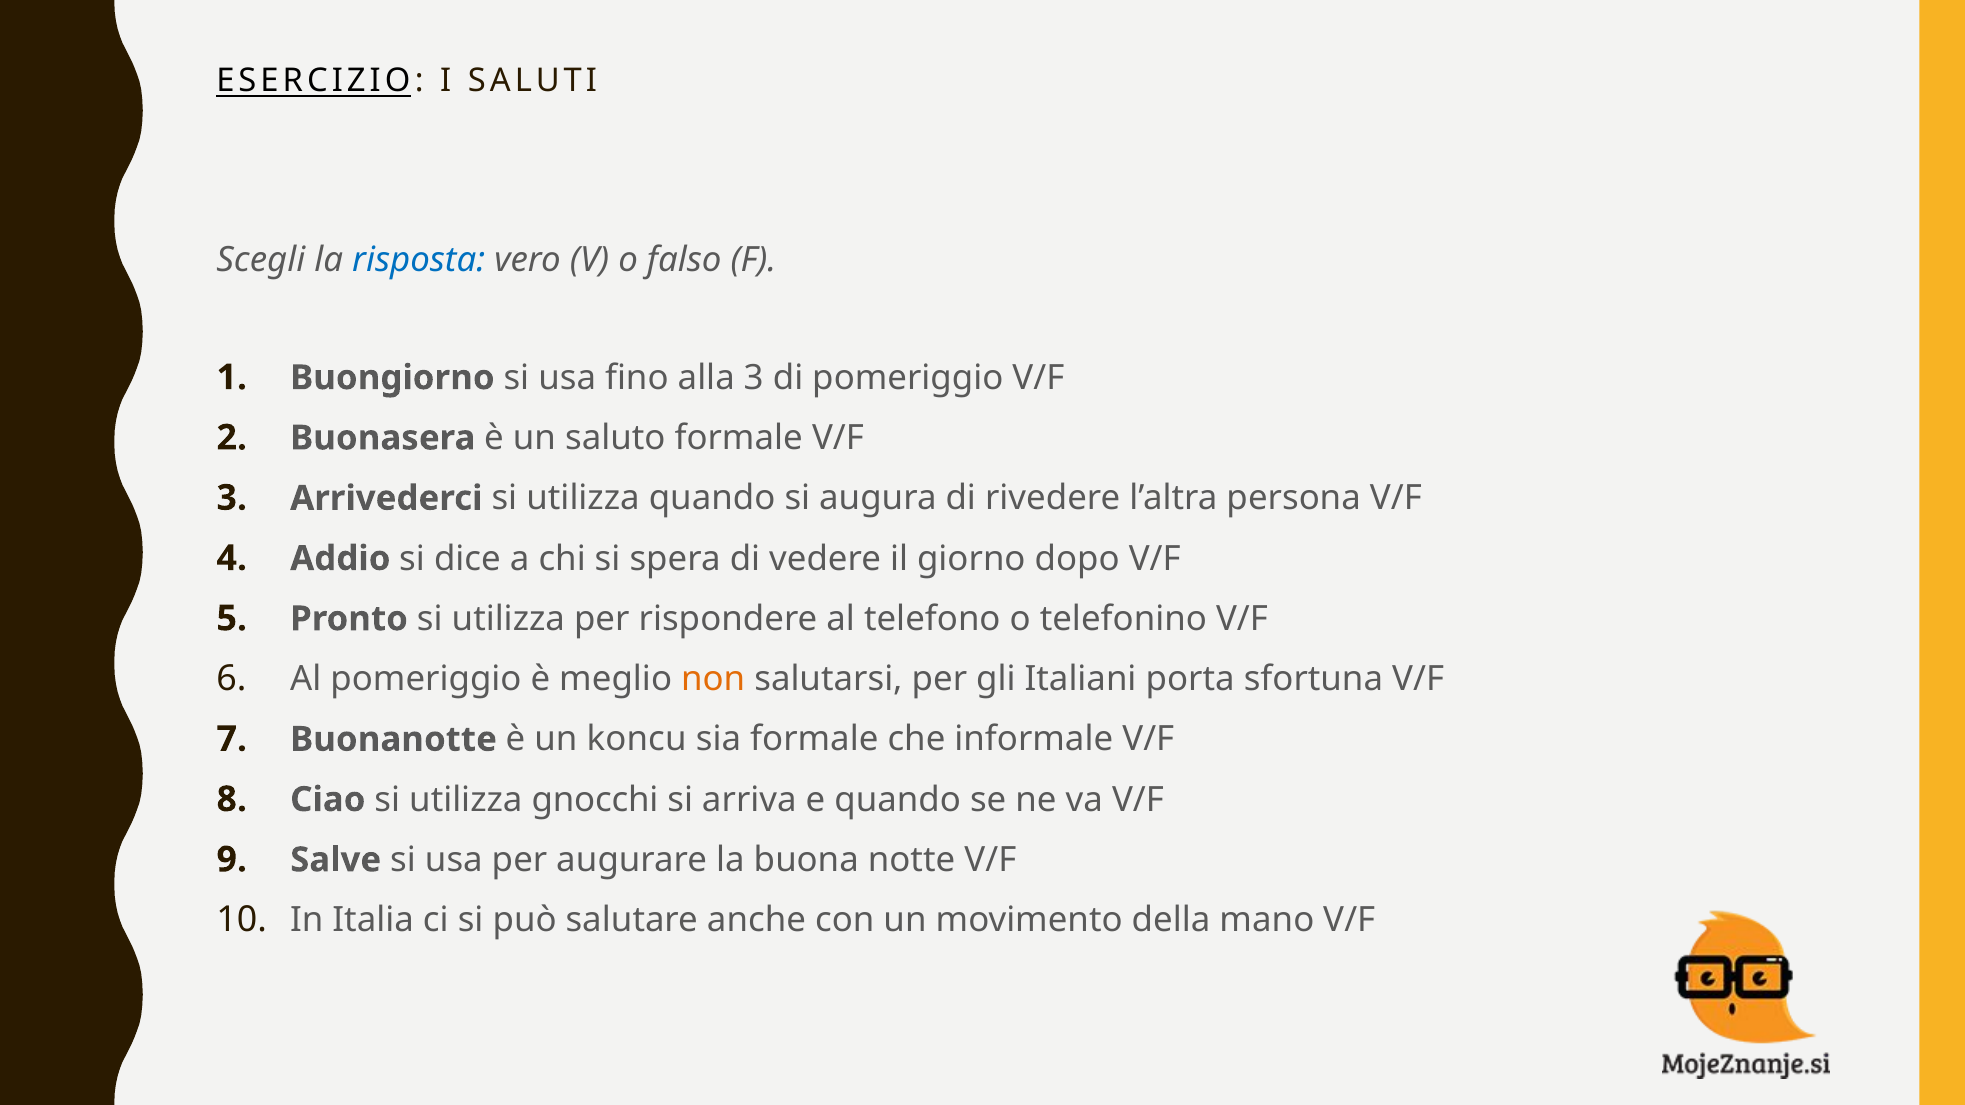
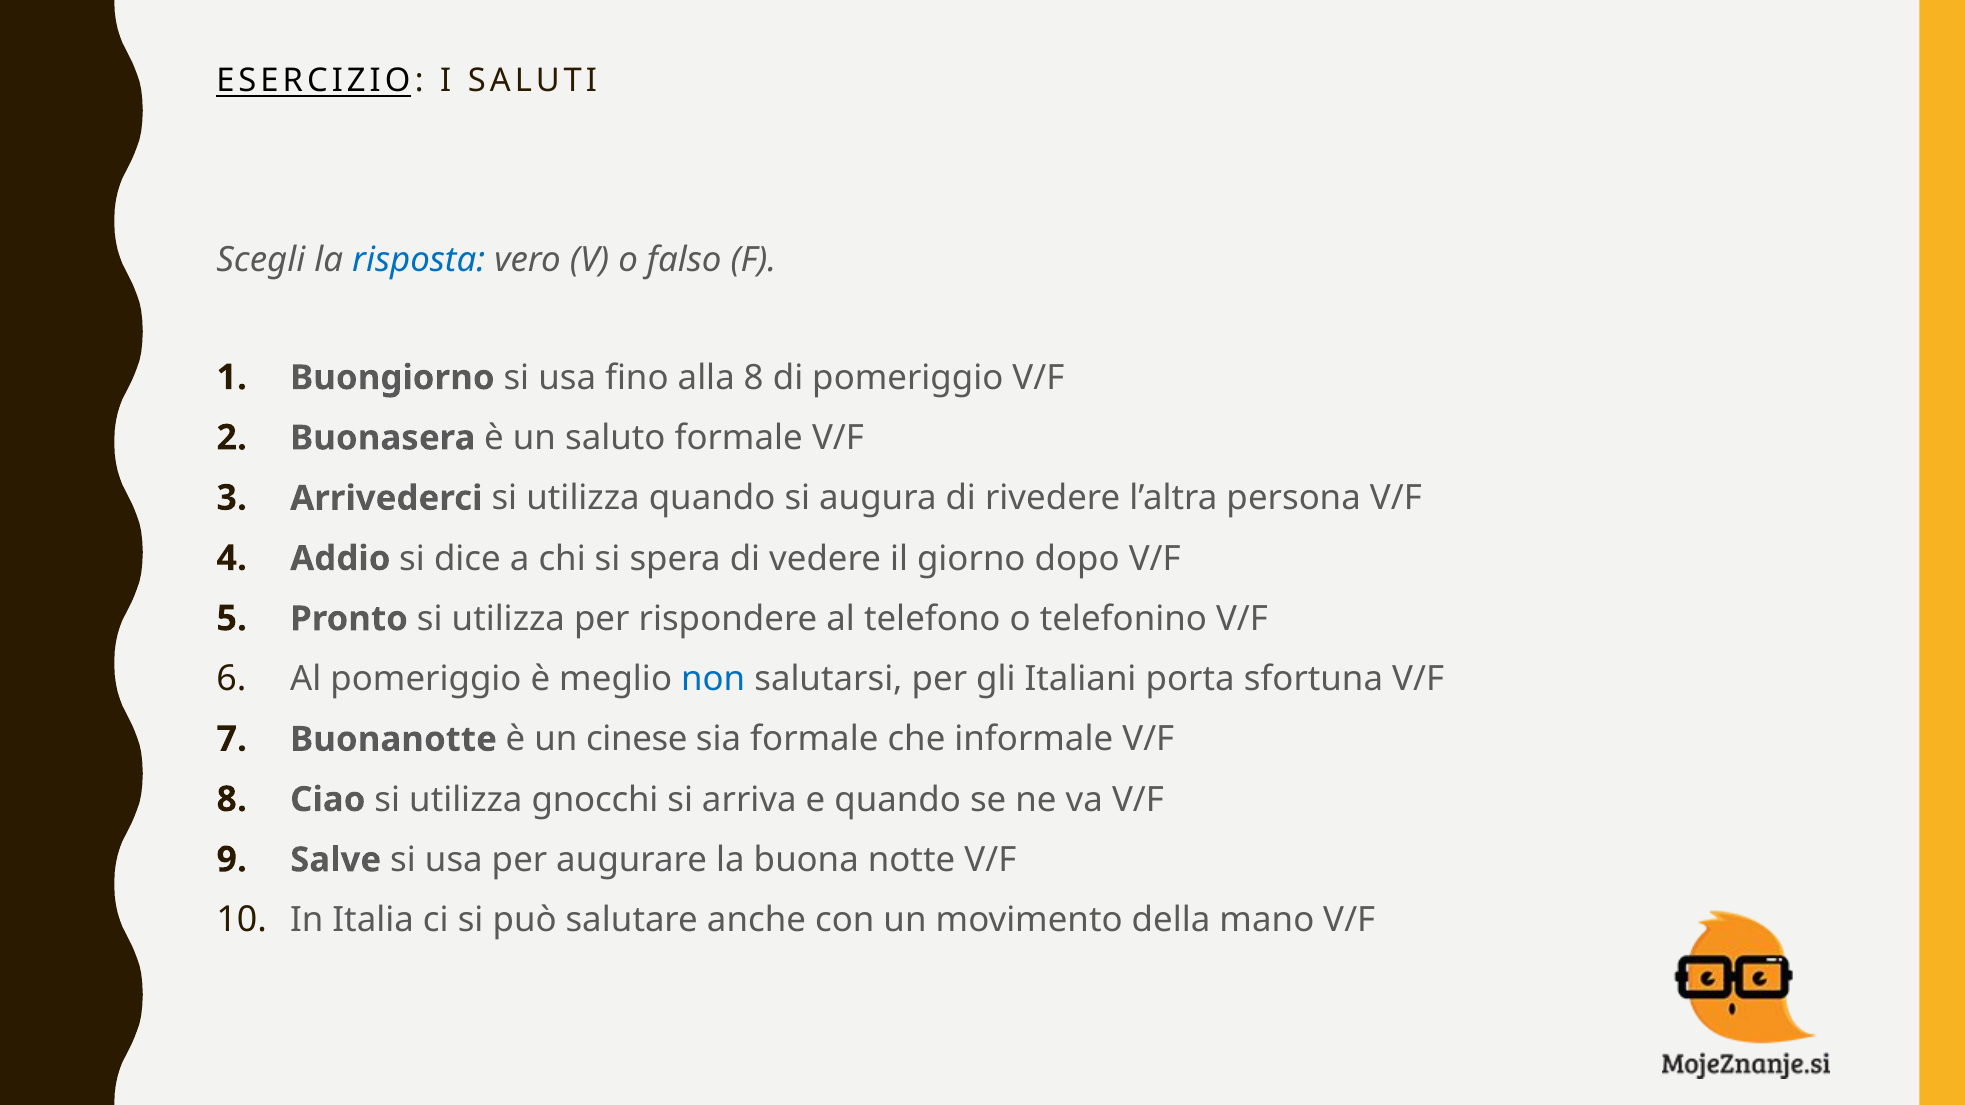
alla 3: 3 -> 8 (754, 378)
non colour: orange -> blue (713, 679)
koncu: koncu -> cinese (637, 740)
